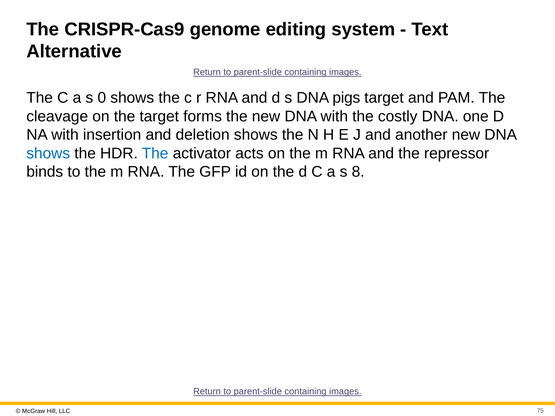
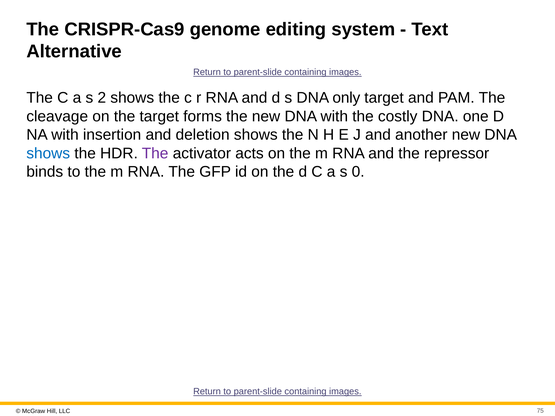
0: 0 -> 2 (102, 98)
pigs: pigs -> only (346, 98)
The colour: blue -> purple (155, 153)
8: 8 -> 0 (358, 172)
